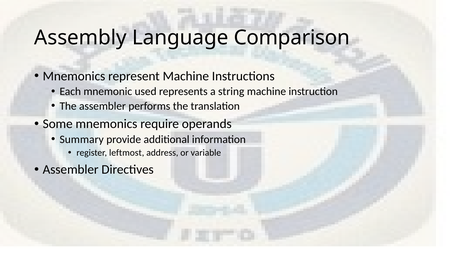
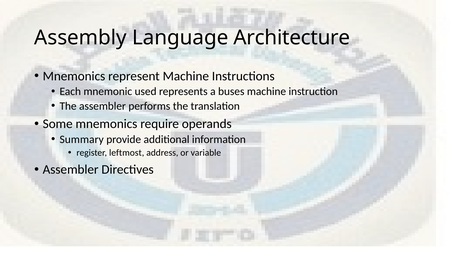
Comparison: Comparison -> Architecture (292, 38)
string: string -> buses (231, 92)
